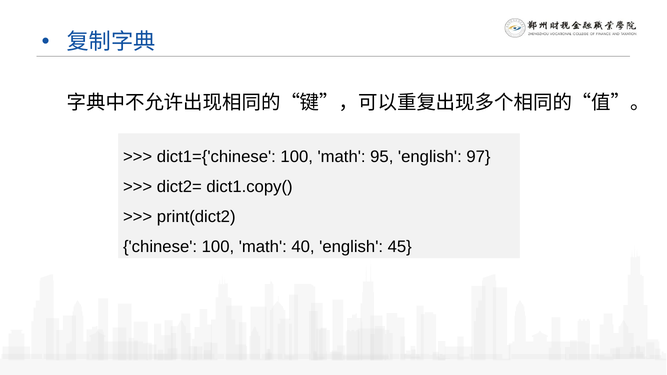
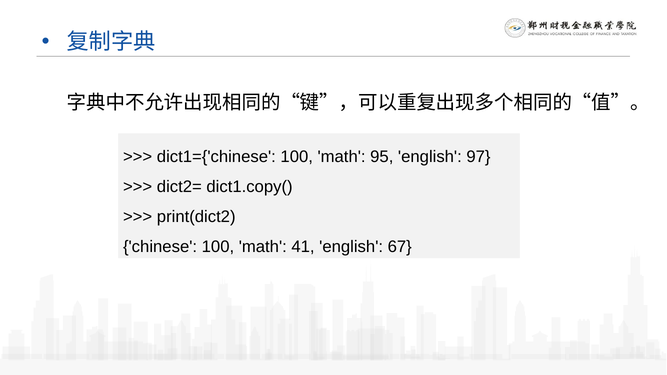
40: 40 -> 41 (303, 247)
45: 45 -> 67 (400, 247)
